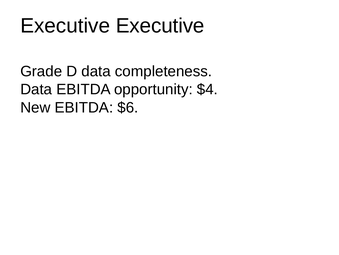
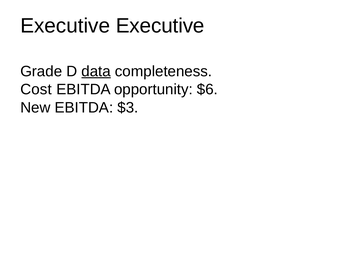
data underline: none -> present (96, 71)
Data: Data -> Cost (36, 89)
$4: $4 -> $6 (207, 89)
$6: $6 -> $3 (128, 107)
